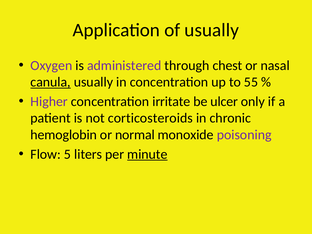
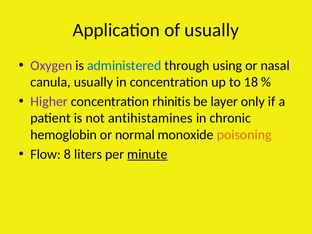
administered colour: purple -> blue (124, 65)
chest: chest -> using (227, 65)
canula underline: present -> none (51, 82)
55: 55 -> 18 (251, 82)
irritate: irritate -> rhinitis (171, 102)
ulcer: ulcer -> layer (224, 102)
corticosteroids: corticosteroids -> antihistamines (150, 118)
poisoning colour: purple -> orange (244, 135)
5: 5 -> 8 (67, 154)
